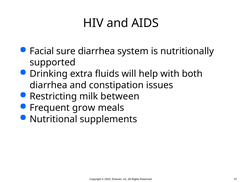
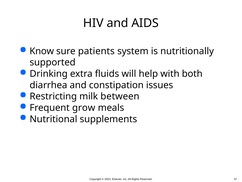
Facial: Facial -> Know (42, 51)
sure diarrhea: diarrhea -> patients (96, 51)
